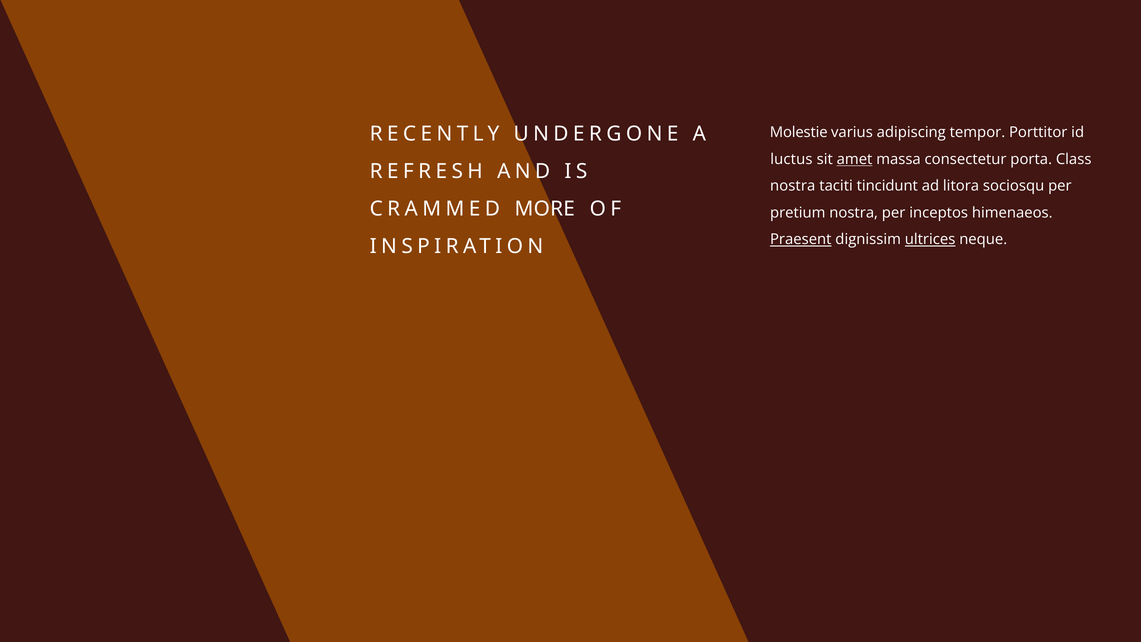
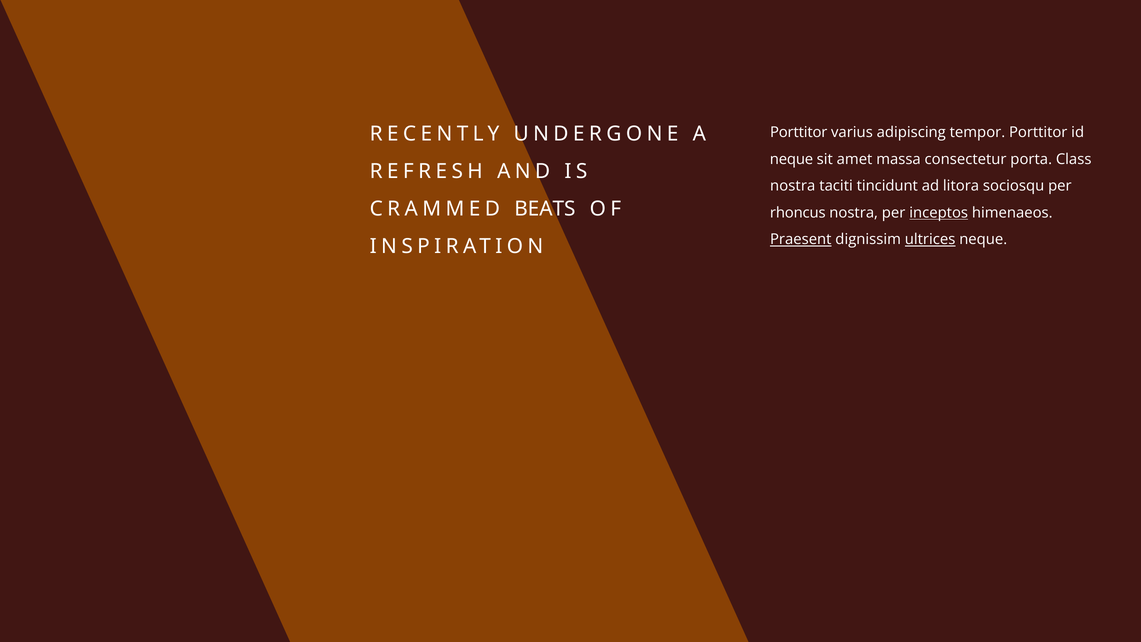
Molestie: Molestie -> Porttitor (799, 133)
luctus: luctus -> neque (792, 159)
amet underline: present -> none (855, 159)
MORE: MORE -> BEATS (545, 209)
pretium: pretium -> rhoncus (798, 213)
inceptos underline: none -> present (939, 213)
